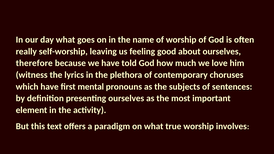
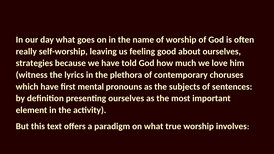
therefore: therefore -> strategies (34, 63)
